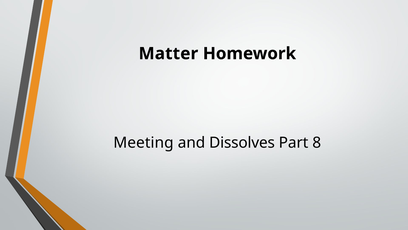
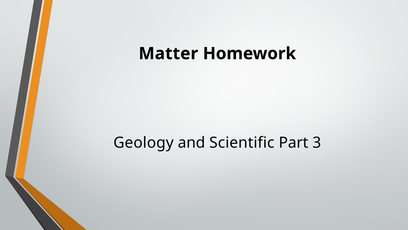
Meeting: Meeting -> Geology (144, 143)
Dissolves: Dissolves -> Scientific (242, 143)
8: 8 -> 3 (317, 143)
